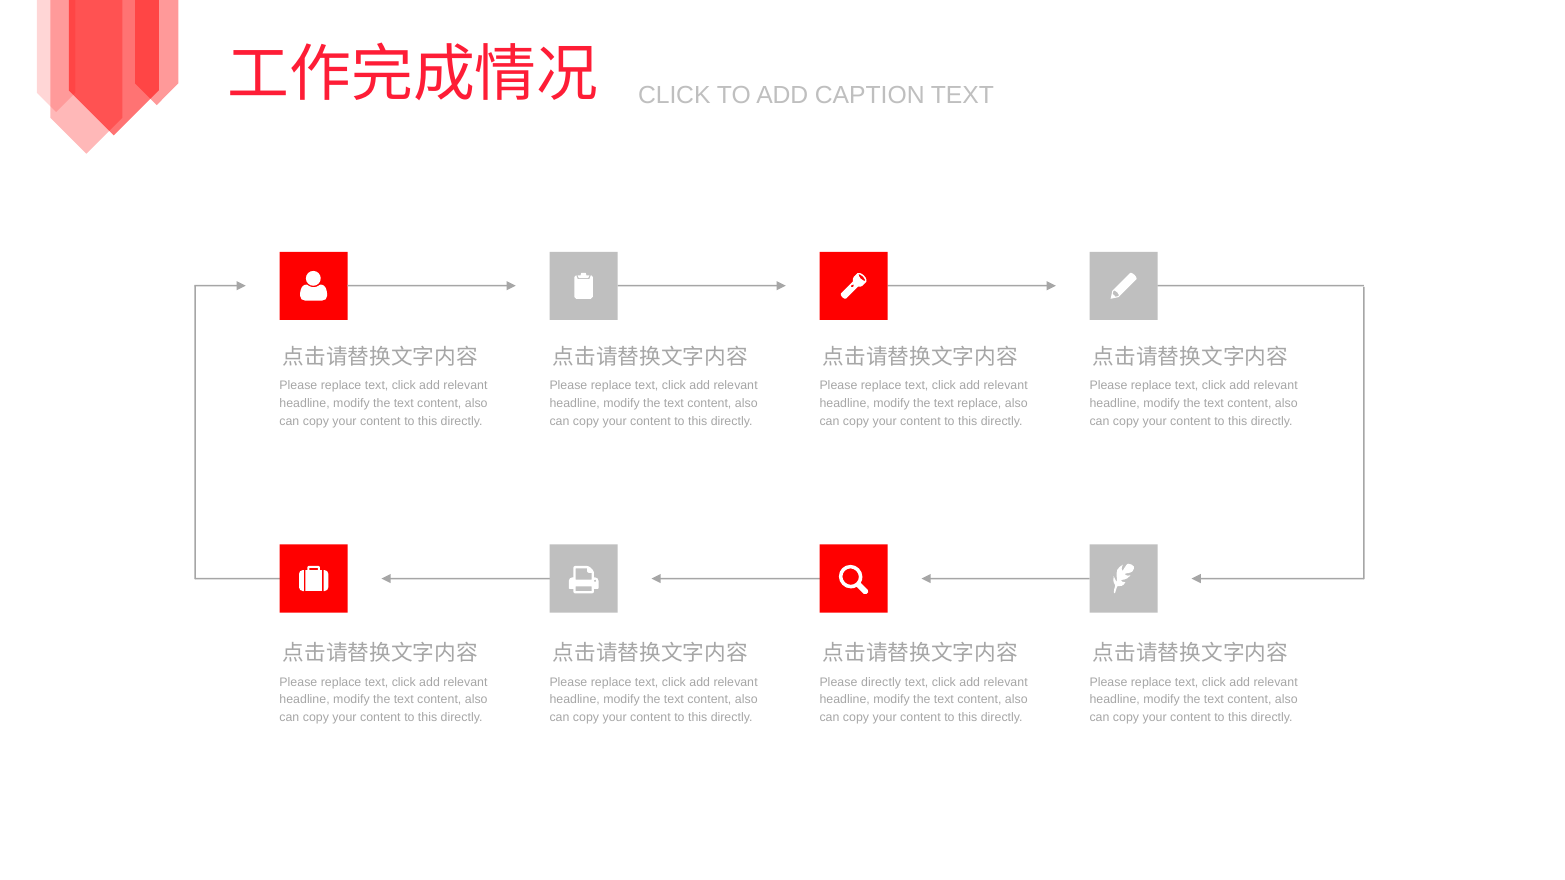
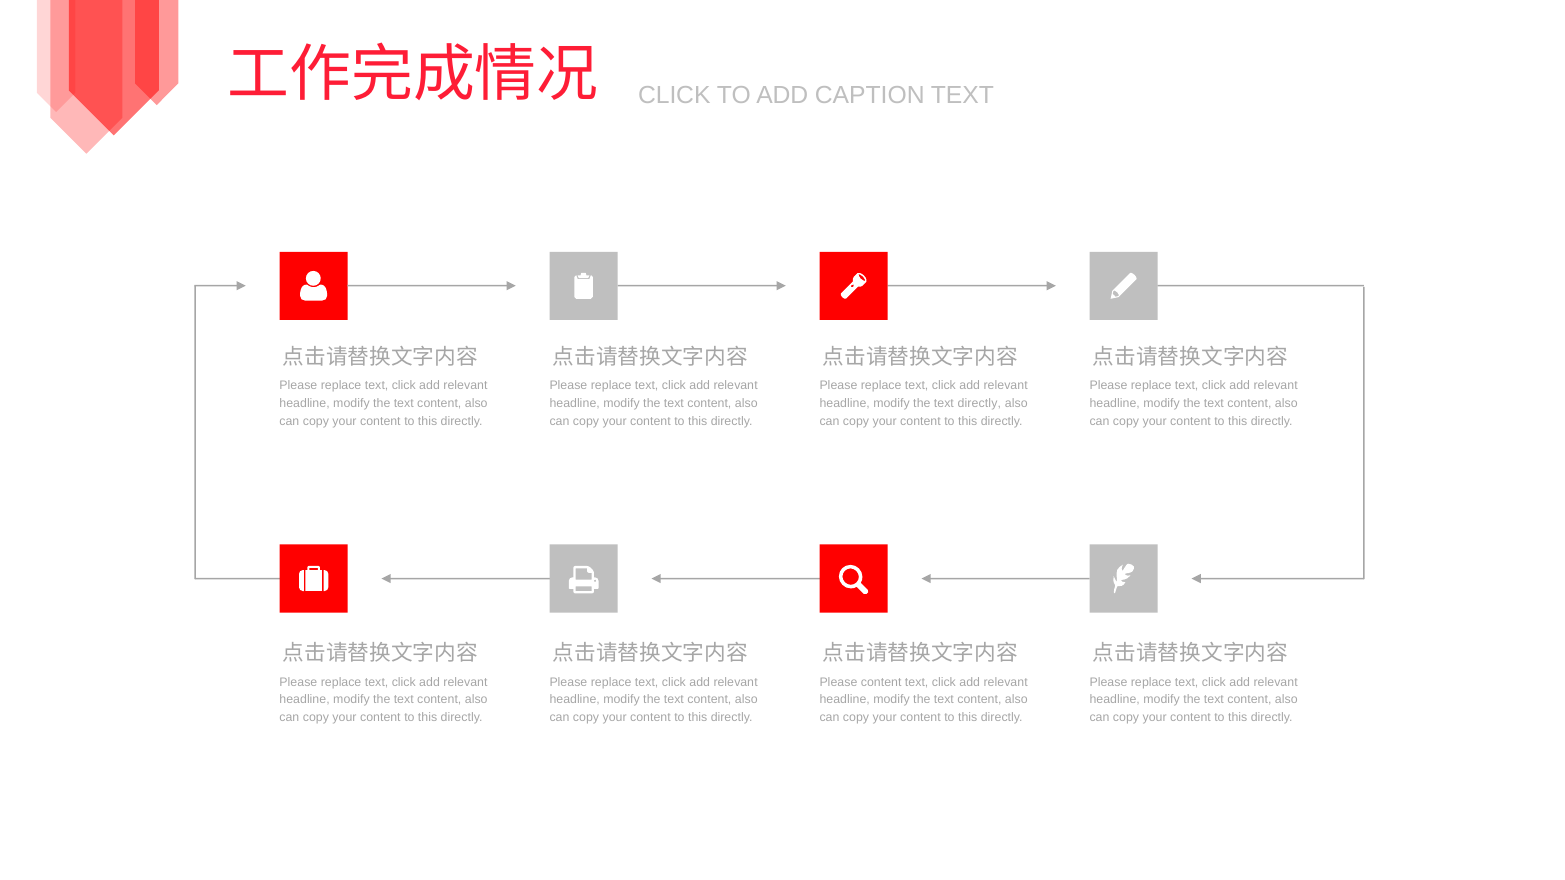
text replace: replace -> directly (979, 403)
Please directly: directly -> content (881, 682)
